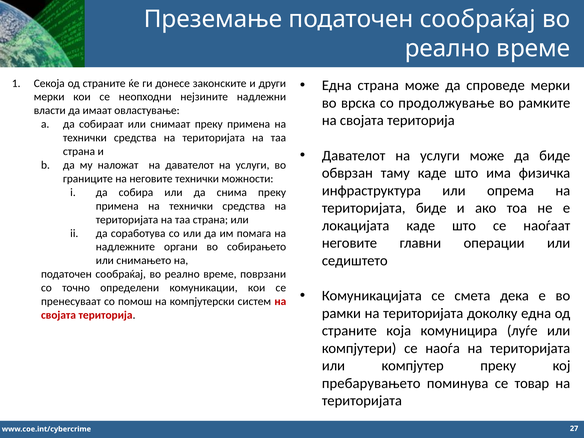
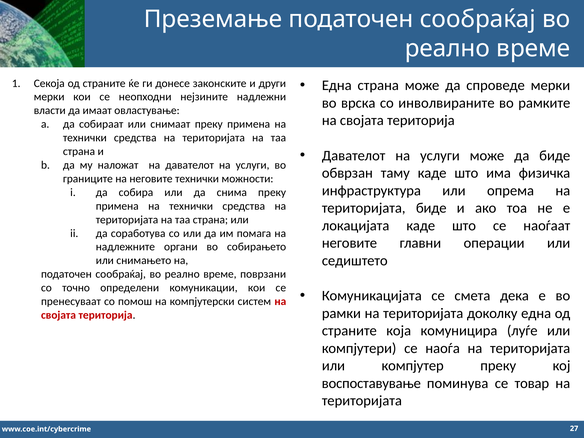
продолжување: продолжување -> инволвираните (446, 103)
пребарувањето: пребарувањето -> воспоставување (371, 383)
